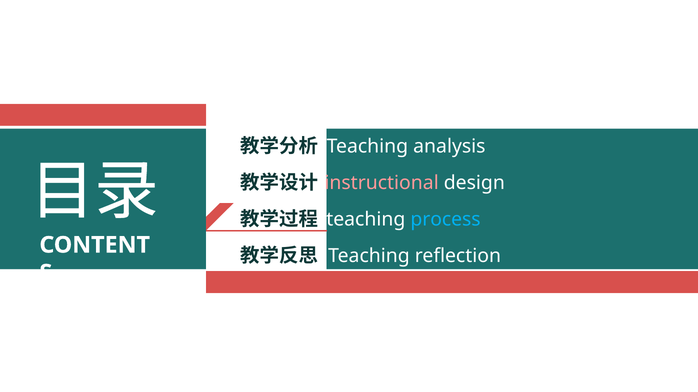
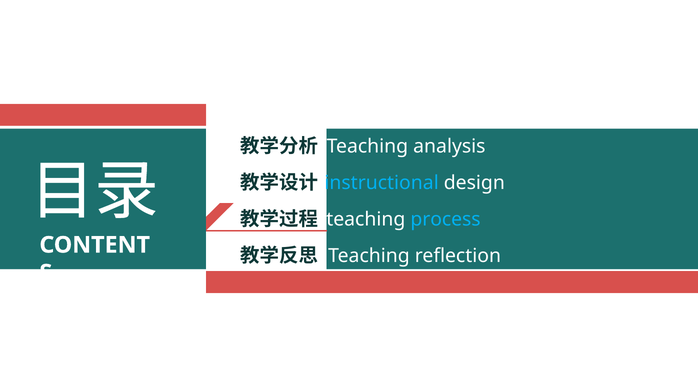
instructional colour: pink -> light blue (382, 183)
